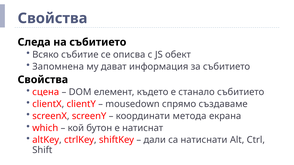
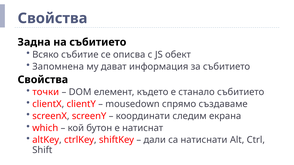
Следа: Следа -> Задна (34, 42)
сцена: сцена -> точки (46, 92)
метода: метода -> следим (190, 116)
